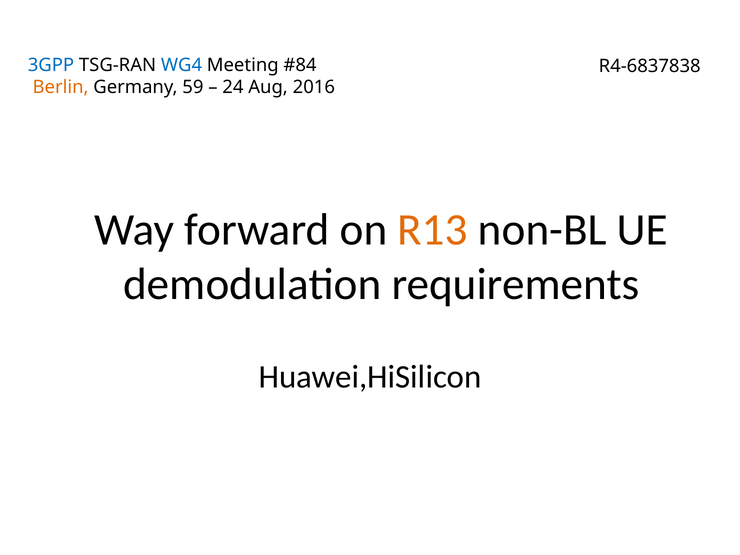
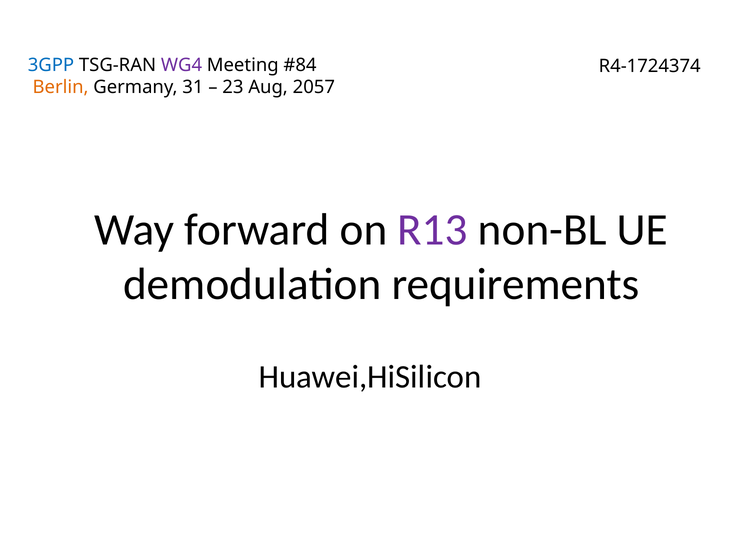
WG4 colour: blue -> purple (181, 65)
R4-6837838: R4-6837838 -> R4-1724374 (650, 66)
59: 59 -> 31 (193, 87)
24: 24 -> 23 (233, 87)
2016: 2016 -> 2057 (314, 87)
R13 colour: orange -> purple (433, 230)
